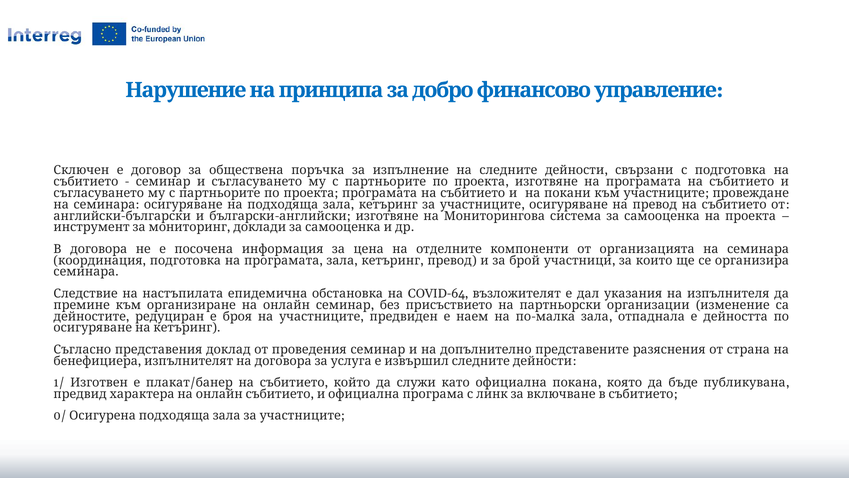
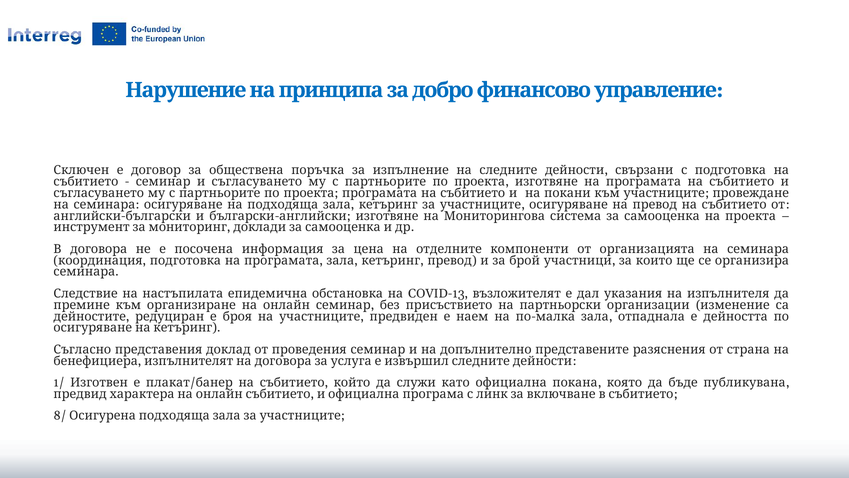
COVID-64: COVID-64 -> COVID-13 (438, 293)
0/: 0/ -> 8/ (60, 415)
